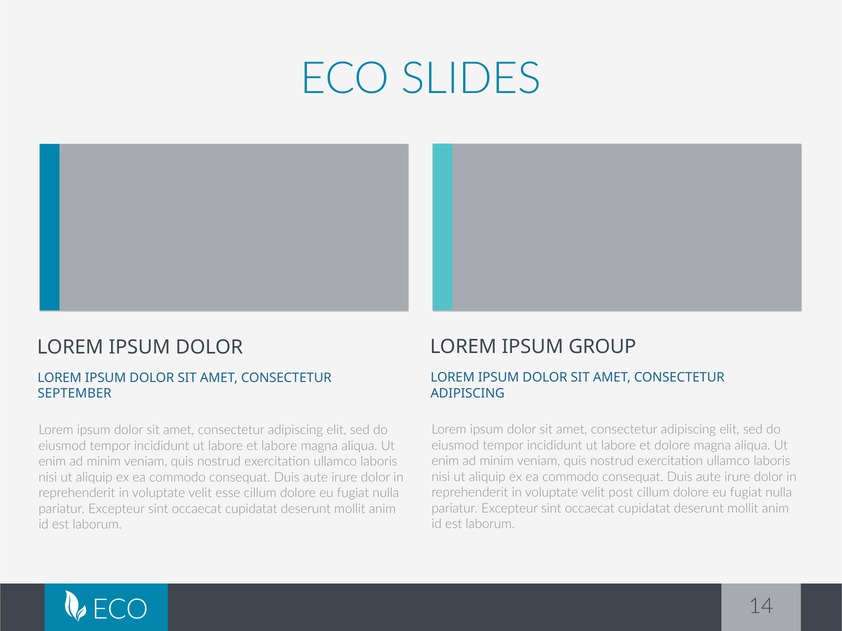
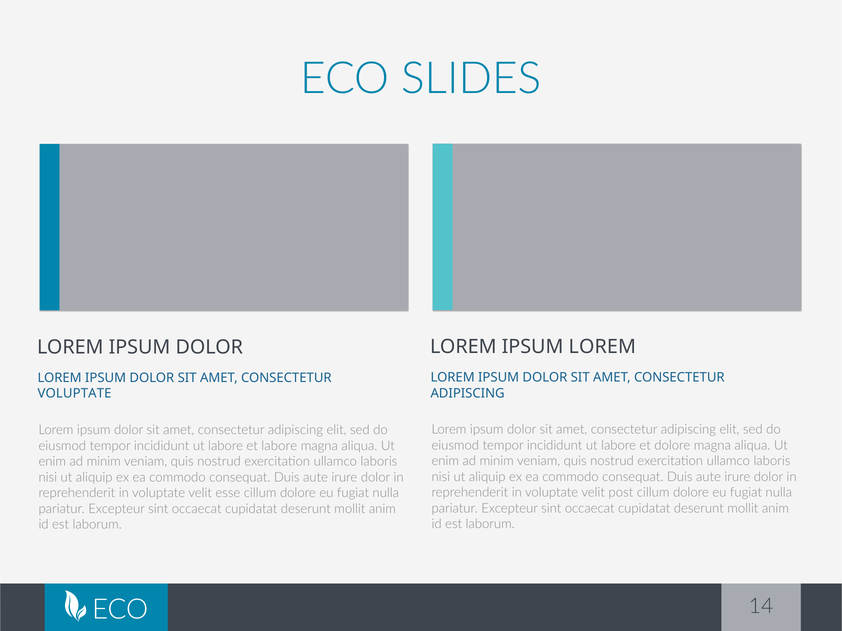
IPSUM GROUP: GROUP -> LOREM (602, 347)
SEPTEMBER: SEPTEMBER -> VOLUPTATE (75, 394)
